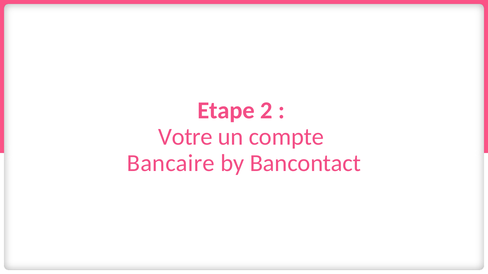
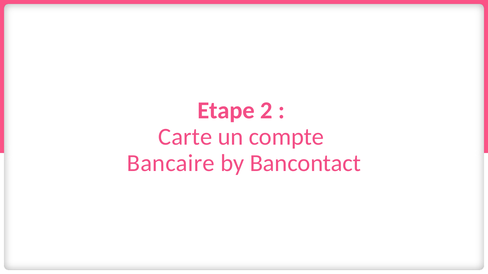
Votre: Votre -> Carte (185, 137)
